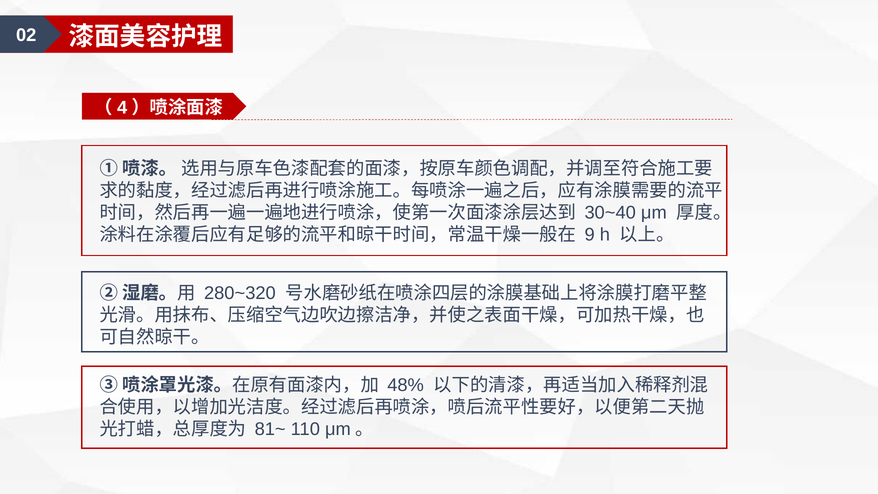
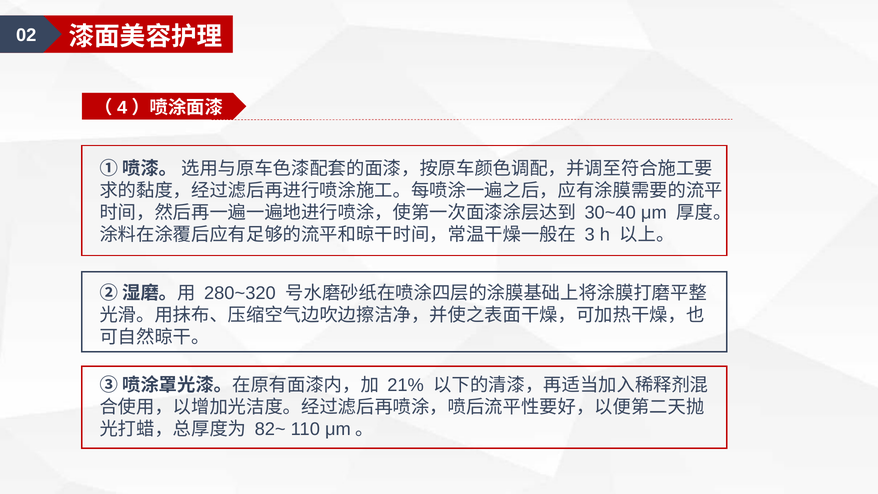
9: 9 -> 3 (590, 235)
48%: 48% -> 21% (406, 385)
81~: 81~ -> 82~ (270, 429)
